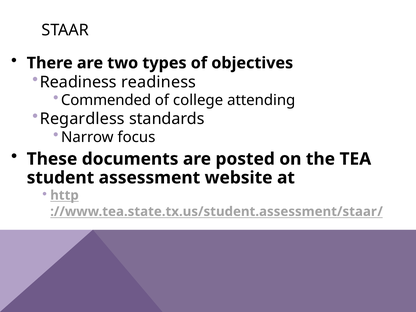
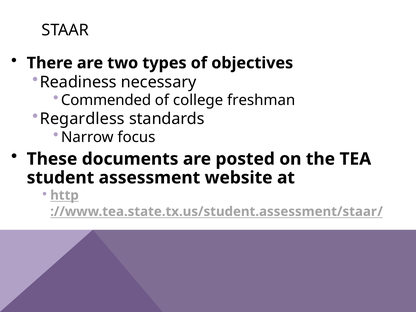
Readiness readiness: readiness -> necessary (159, 82)
attending: attending -> freshman (261, 100)
